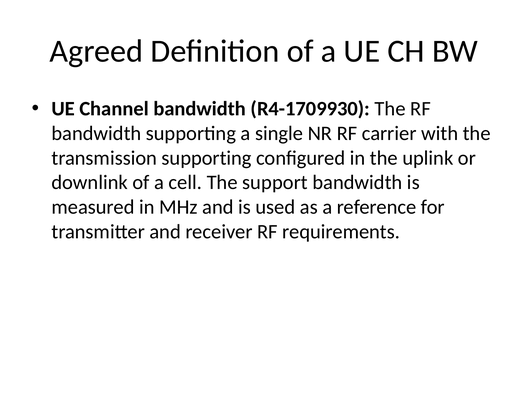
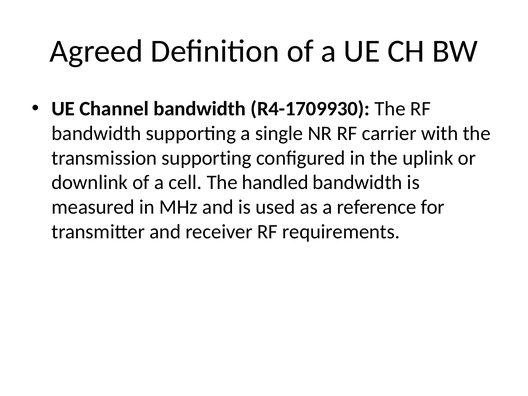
support: support -> handled (275, 183)
